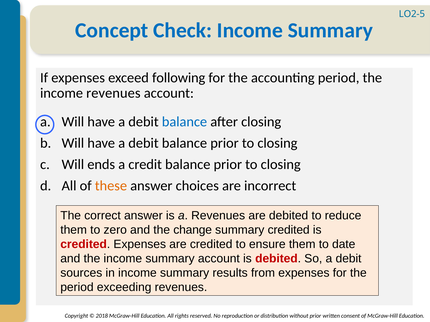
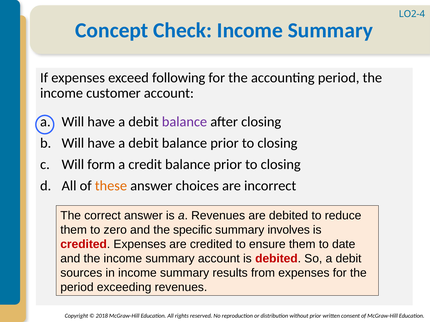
LO2-5: LO2-5 -> LO2-4 (412, 14)
income revenues: revenues -> customer (113, 93)
balance colour: blue -> purple (185, 122)
ends: ends -> form (101, 165)
change: change -> specific (193, 230)
summary credited: credited -> involves (289, 230)
